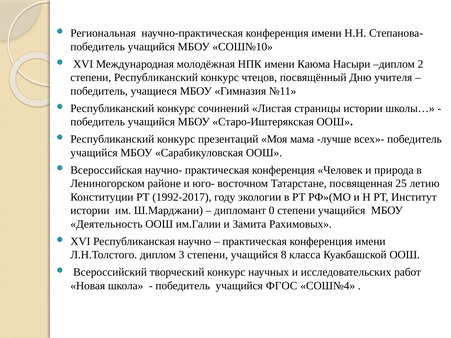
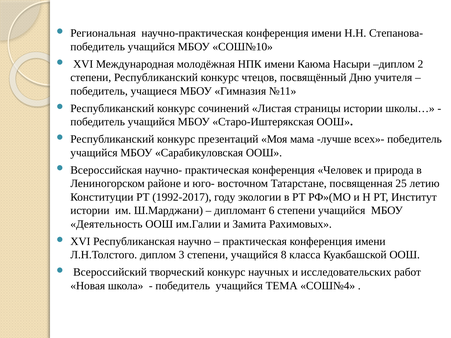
0: 0 -> 6 (272, 211)
ФГОС: ФГОС -> ТЕМА (282, 286)
